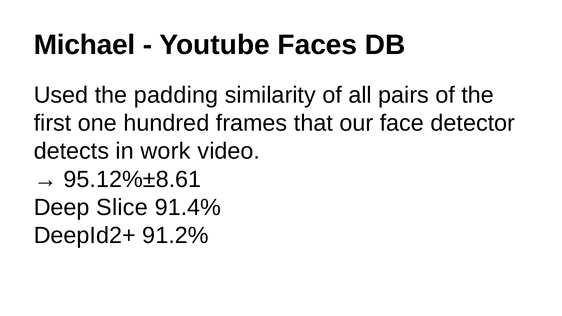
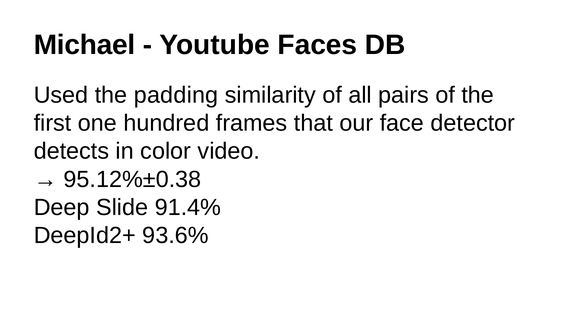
work: work -> color (166, 151)
95.12%±8.61: 95.12%±8.61 -> 95.12%±0.38 (132, 179)
Slice: Slice -> Slide (122, 207)
91.2%: 91.2% -> 93.6% (176, 236)
